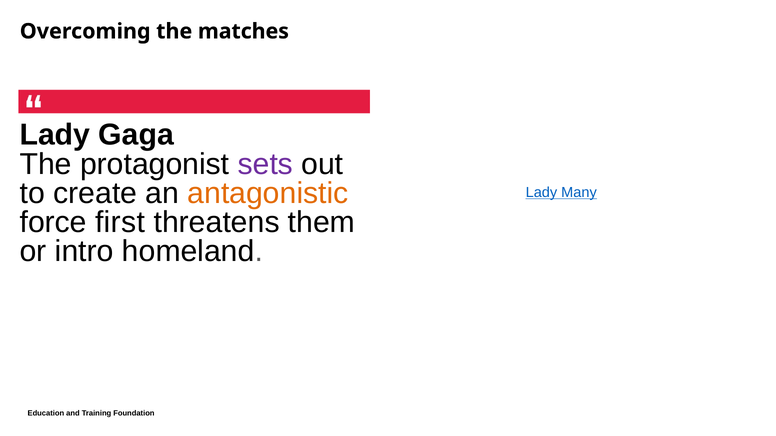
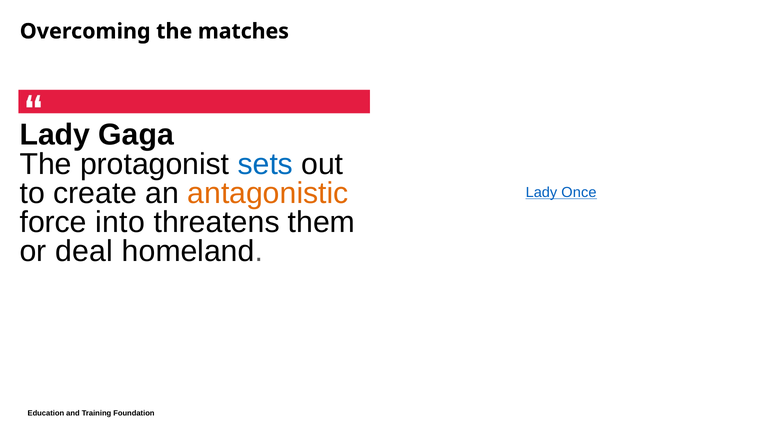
sets colour: purple -> blue (265, 164)
Many: Many -> Once (579, 192)
first: first -> into (120, 222)
intro: intro -> deal (84, 252)
